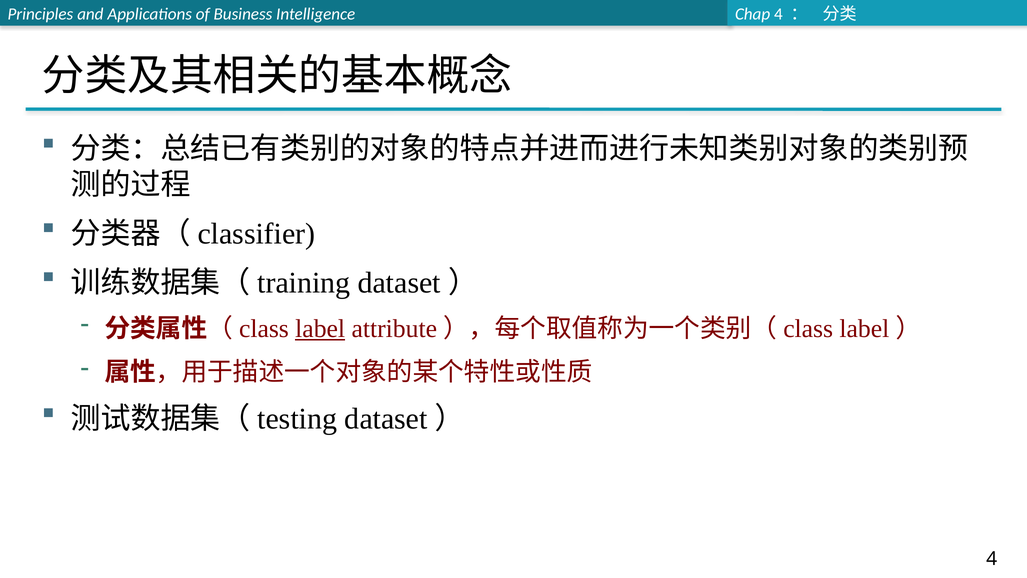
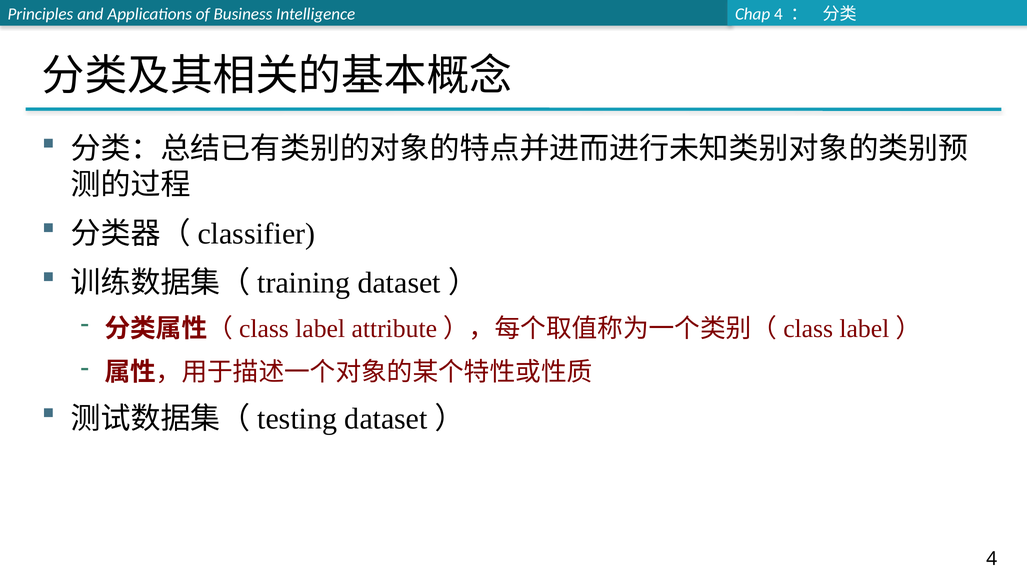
label underline: present -> none (320, 328)
